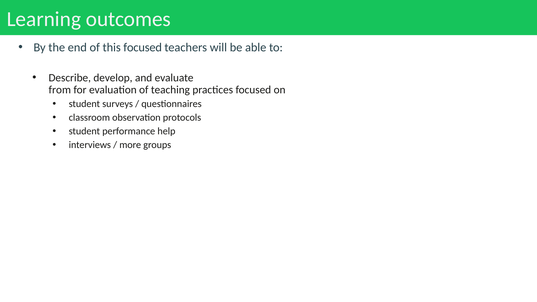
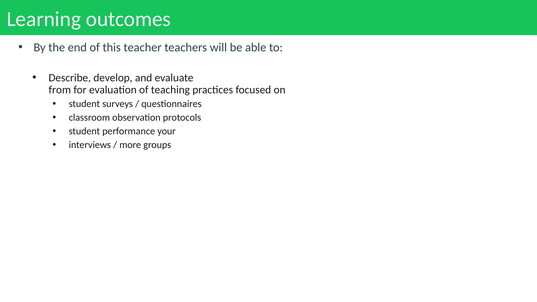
this focused: focused -> teacher (143, 47)
help: help -> your (167, 131)
